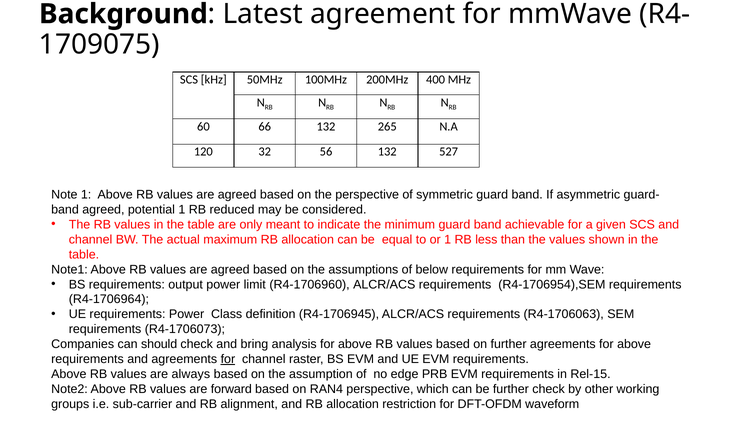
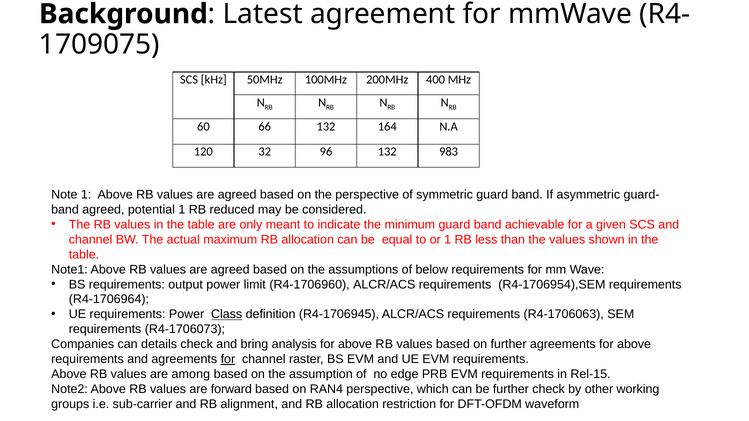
265: 265 -> 164 (387, 127)
56: 56 -> 96 (326, 152)
527: 527 -> 983 (449, 152)
Class underline: none -> present (227, 315)
should: should -> details (159, 344)
always: always -> among (191, 374)
